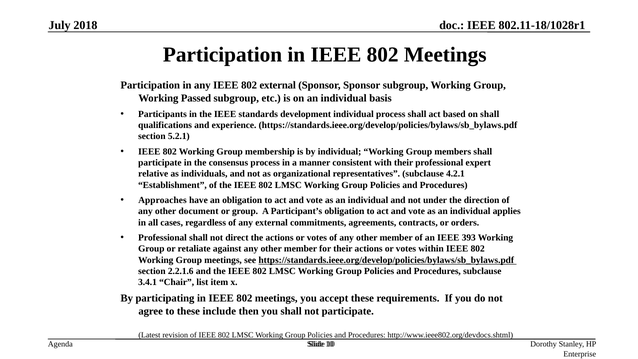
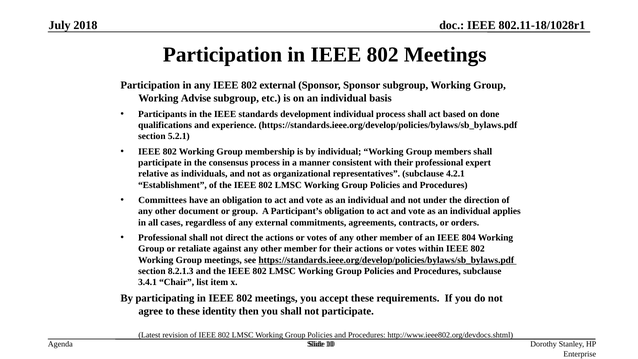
Passed: Passed -> Advise (196, 98)
on shall: shall -> done (490, 114)
Approaches: Approaches -> Committees (162, 200)
393: 393 -> 804 (469, 238)
2.2.1.6: 2.2.1.6 -> 8.2.1.3 (181, 271)
include: include -> identity (219, 311)
